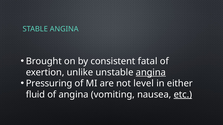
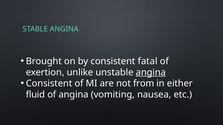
Pressuring: Pressuring -> Consistent (49, 84)
level: level -> from (144, 84)
etc underline: present -> none (183, 95)
